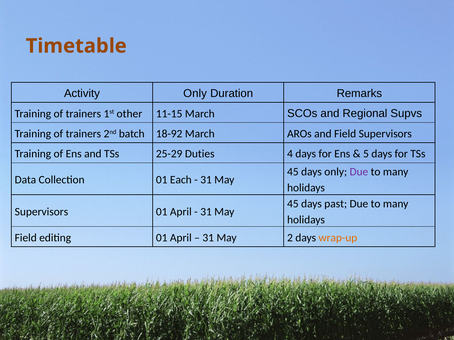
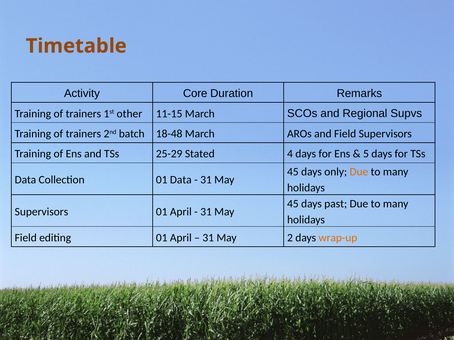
Activity Only: Only -> Core (195, 94)
18-92: 18-92 -> 18-48 (169, 134)
Duties: Duties -> Stated (200, 154)
Due colour: purple -> orange (359, 172)
01 Each: Each -> Data (181, 180)
